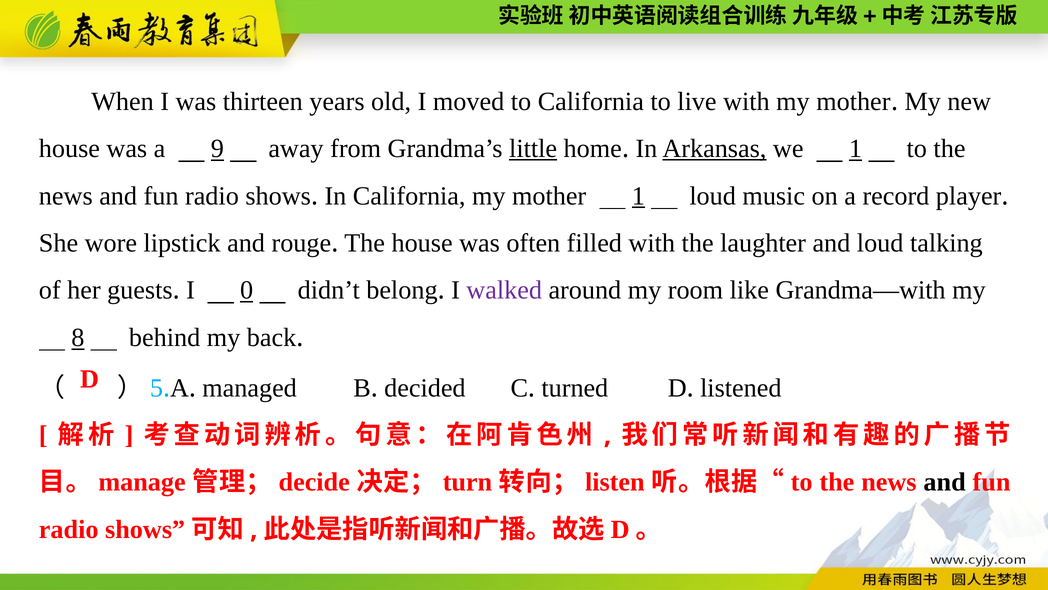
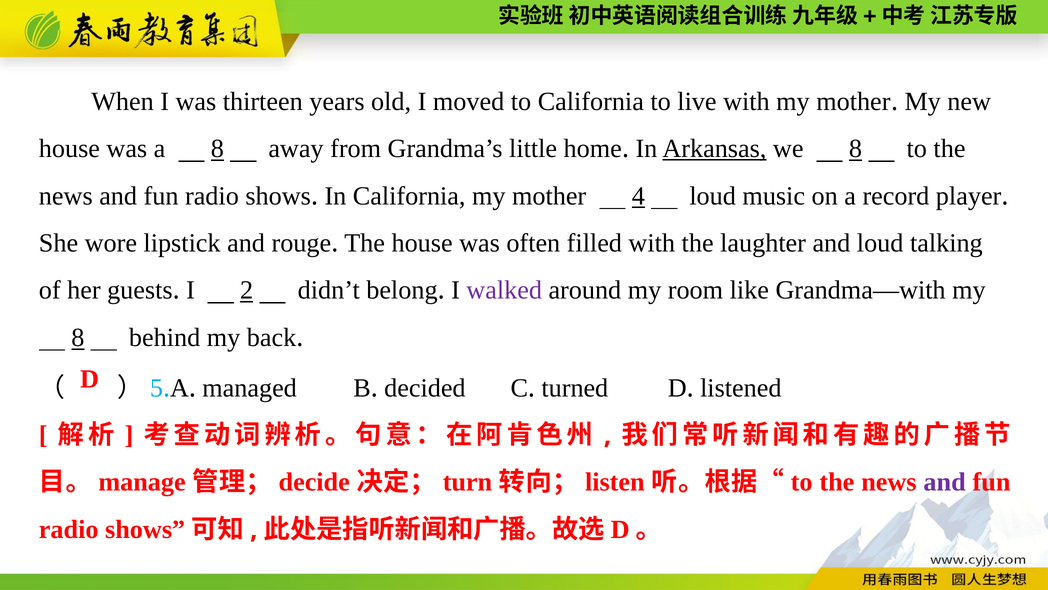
a 9: 9 -> 8 (217, 149)
little underline: present -> none (533, 149)
we 1: 1 -> 8 (856, 149)
mother 1: 1 -> 4 (638, 196)
0: 0 -> 2 (247, 290)
and colour: black -> purple (945, 482)
